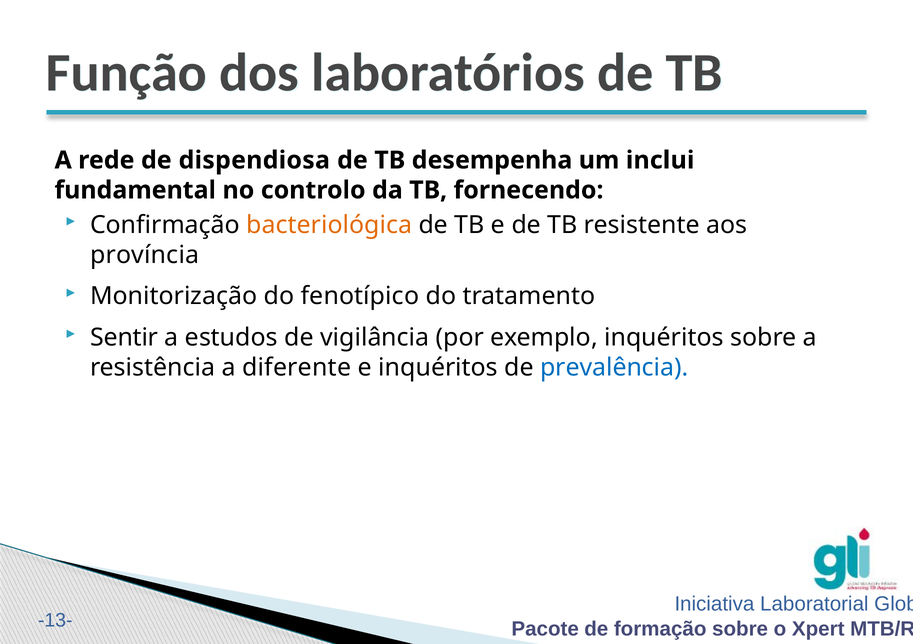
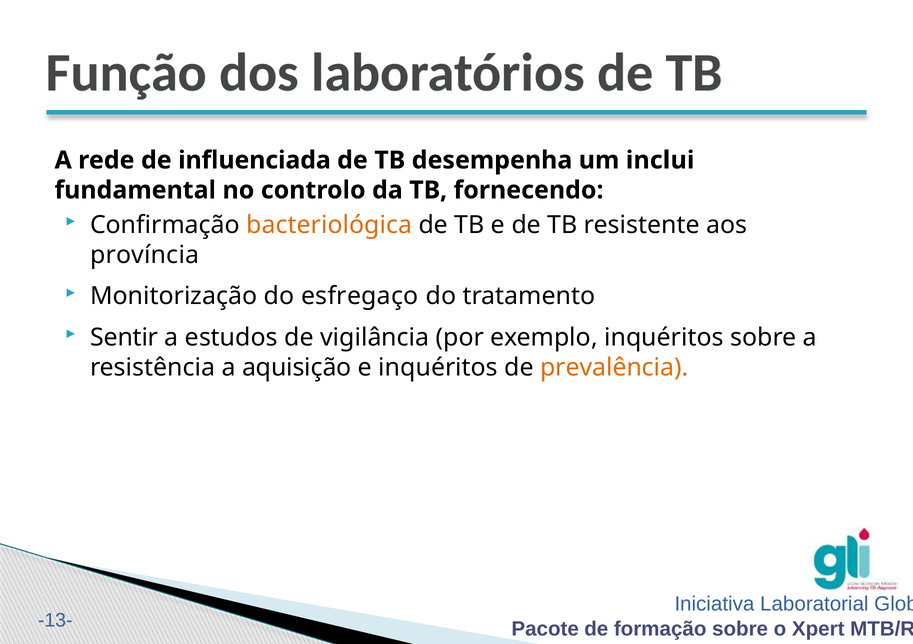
dispendiosa: dispendiosa -> influenciada (254, 160)
fenotípico: fenotípico -> esfregaço (360, 296)
diferente: diferente -> aquisição (297, 368)
prevalência colour: blue -> orange (614, 368)
